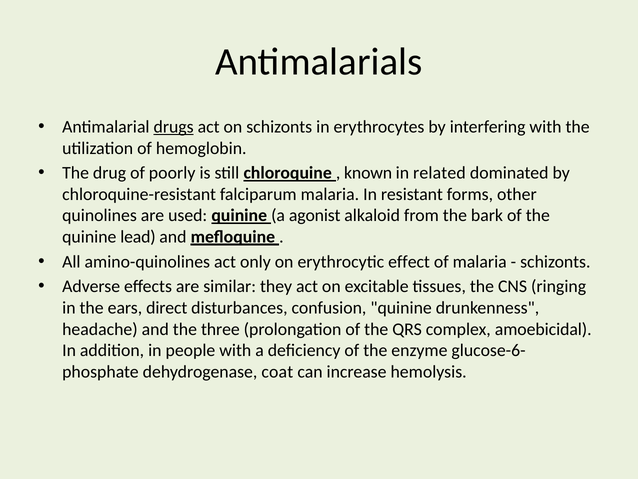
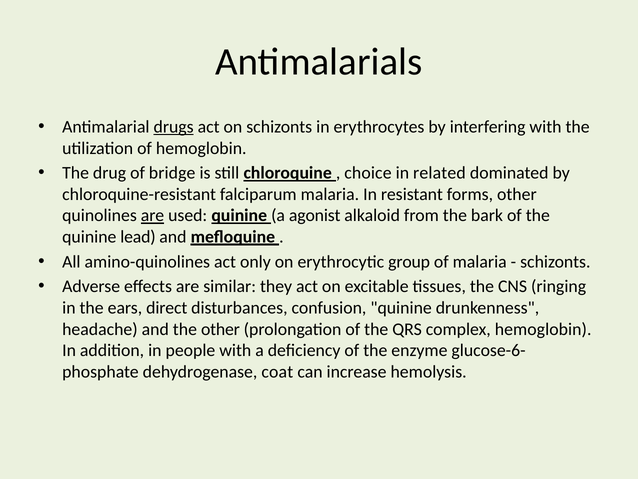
poorly: poorly -> bridge (172, 173)
known: known -> choice (368, 173)
are underline: none -> present (153, 215)
effect: effect -> group (409, 261)
the three: three -> other (220, 329)
complex amoebicidal: amoebicidal -> hemoglobin (543, 329)
